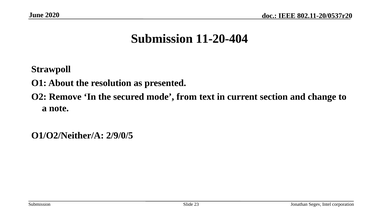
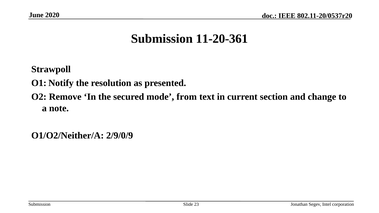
11-20-404: 11-20-404 -> 11-20-361 (222, 39)
About: About -> Notify (61, 83)
2/9/0/5: 2/9/0/5 -> 2/9/0/9 (120, 136)
